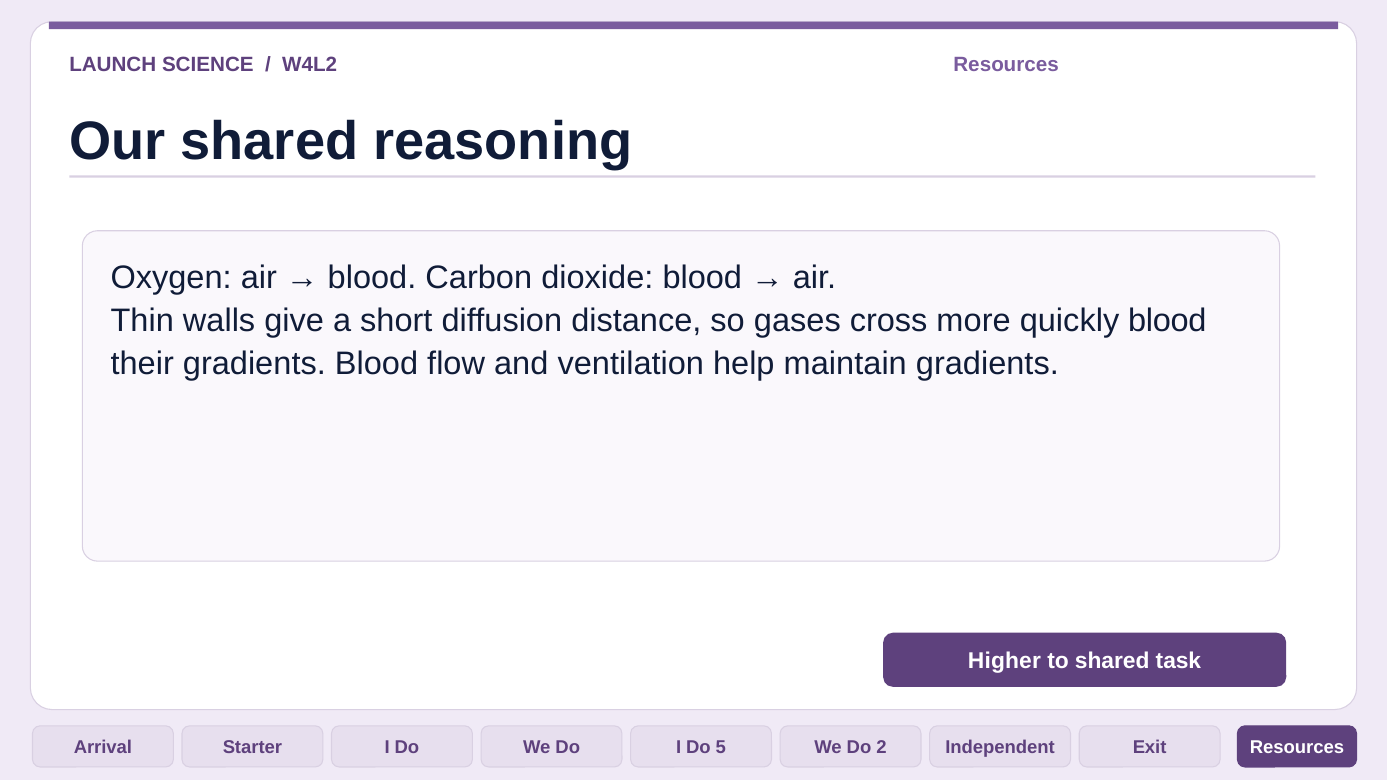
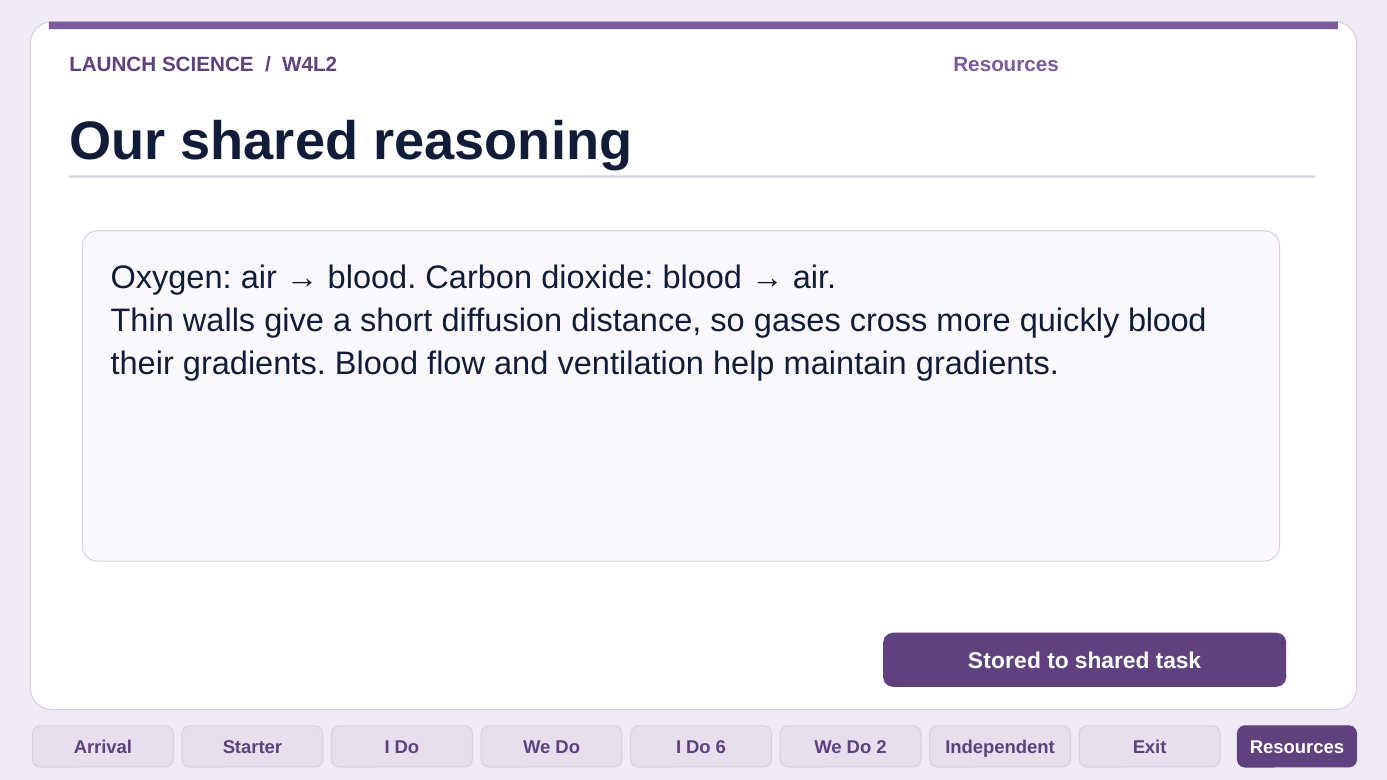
Higher: Higher -> Stored (1004, 661)
5: 5 -> 6 (721, 748)
